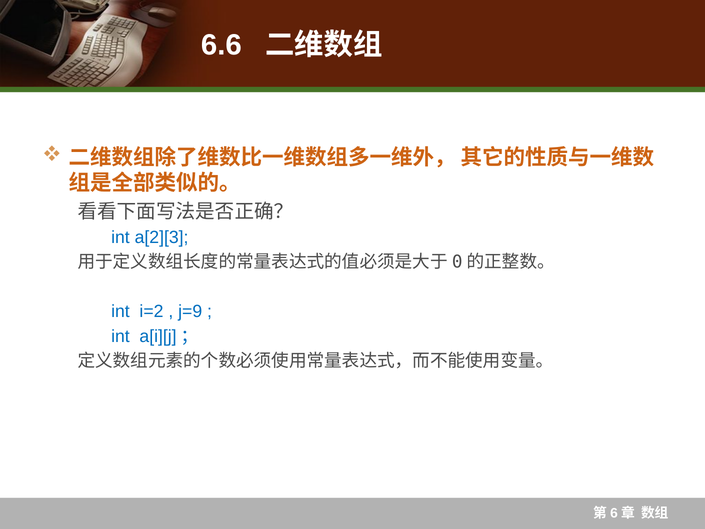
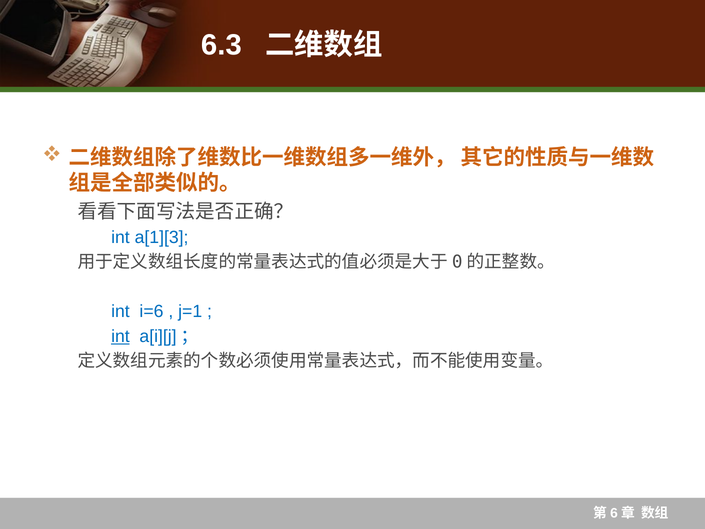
6.6: 6.6 -> 6.3 (221, 45)
a[2][3: a[2][3 -> a[1][3 (162, 237)
i=2: i=2 -> i=6 (151, 311)
j=9: j=9 -> j=1 (190, 311)
int underline: none -> present (120, 336)
